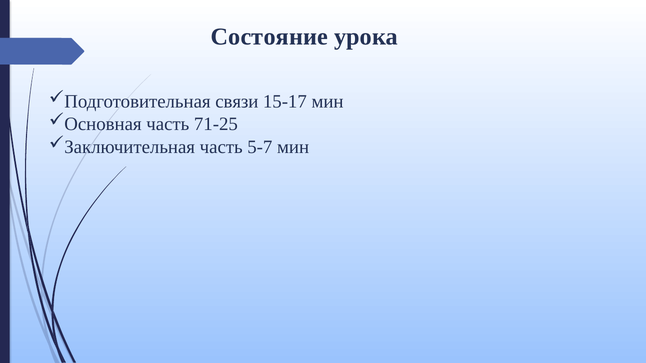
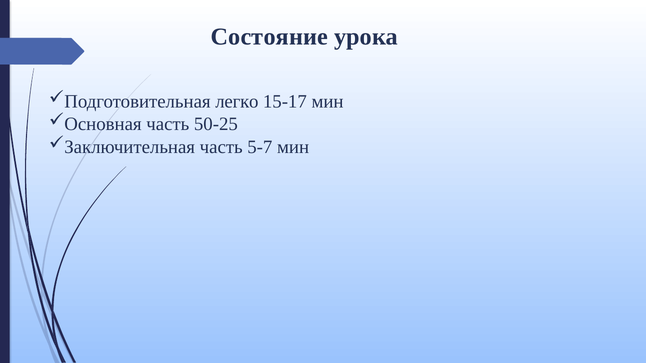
связи: связи -> легко (237, 102)
71-25: 71-25 -> 50-25 (216, 124)
